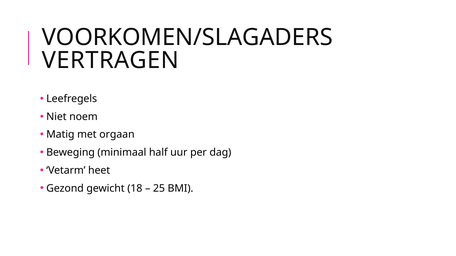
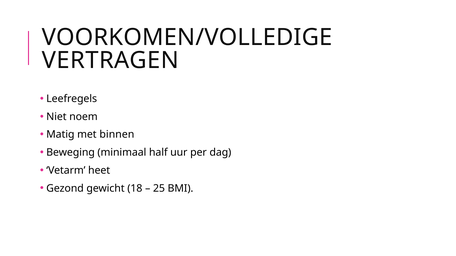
VOORKOMEN/SLAGADERS: VOORKOMEN/SLAGADERS -> VOORKOMEN/VOLLEDIGE (187, 38)
orgaan: orgaan -> binnen (117, 135)
